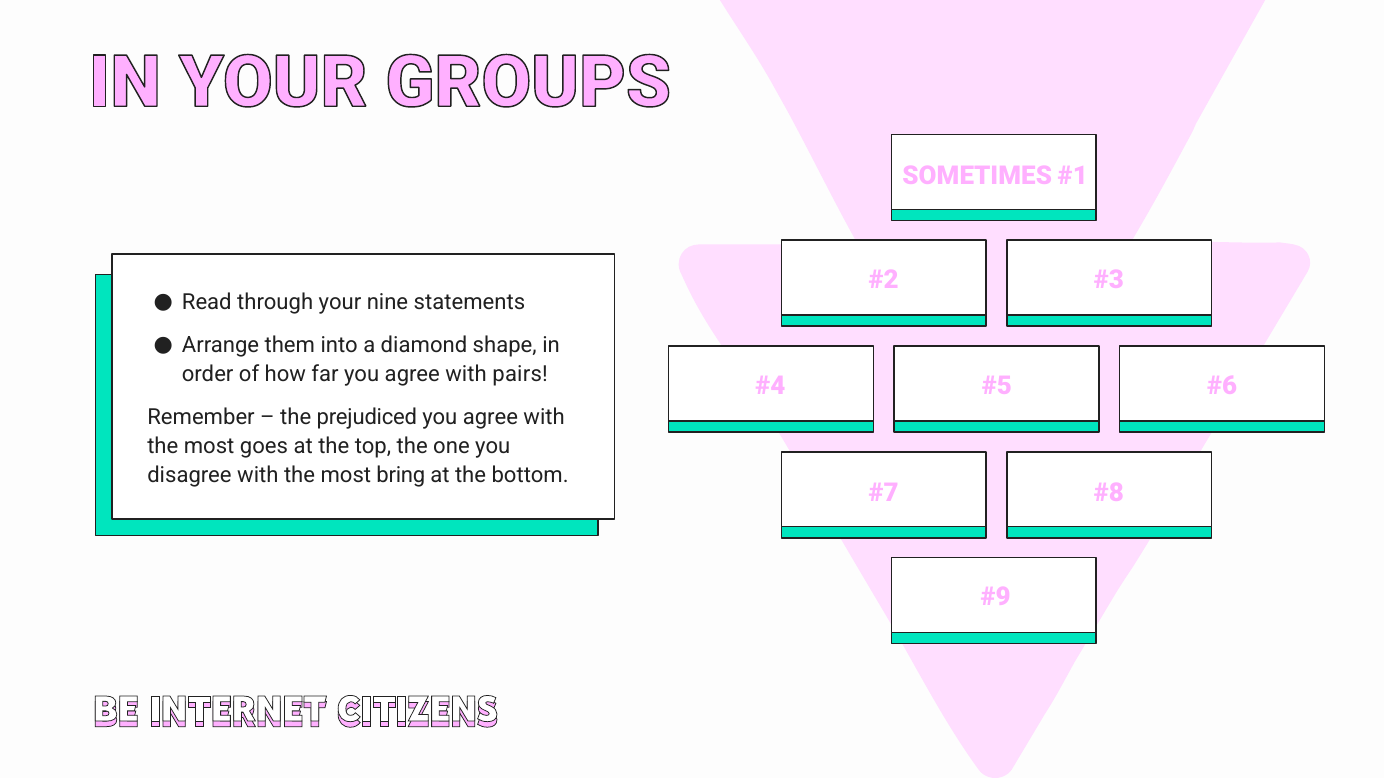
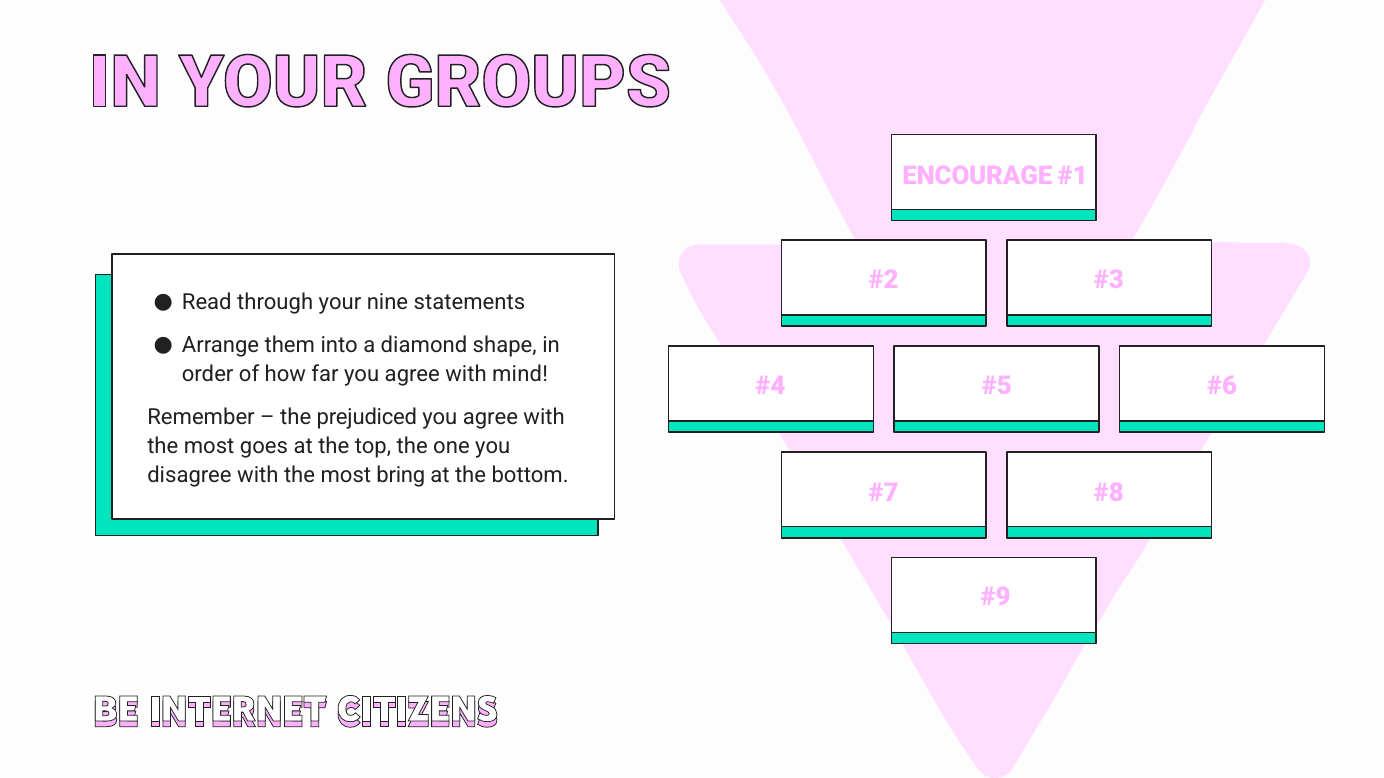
SOMETIMES: SOMETIMES -> ENCOURAGE (977, 176)
pairs: pairs -> mind (520, 375)
